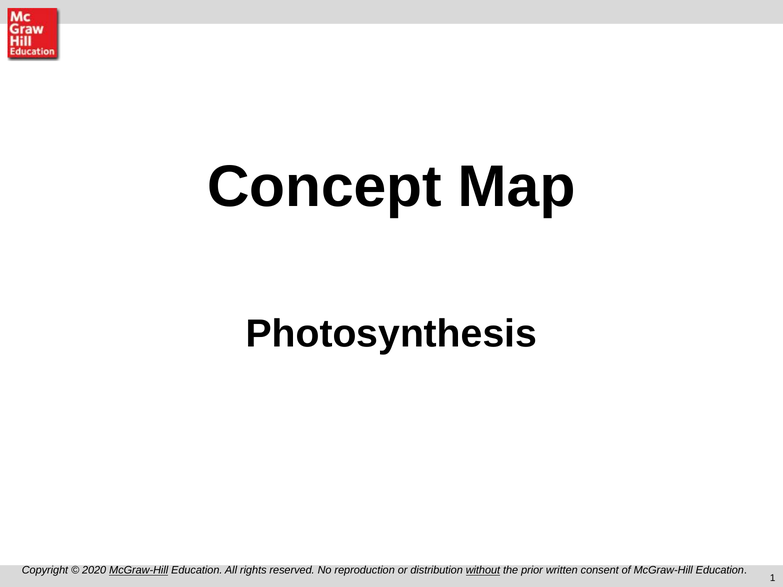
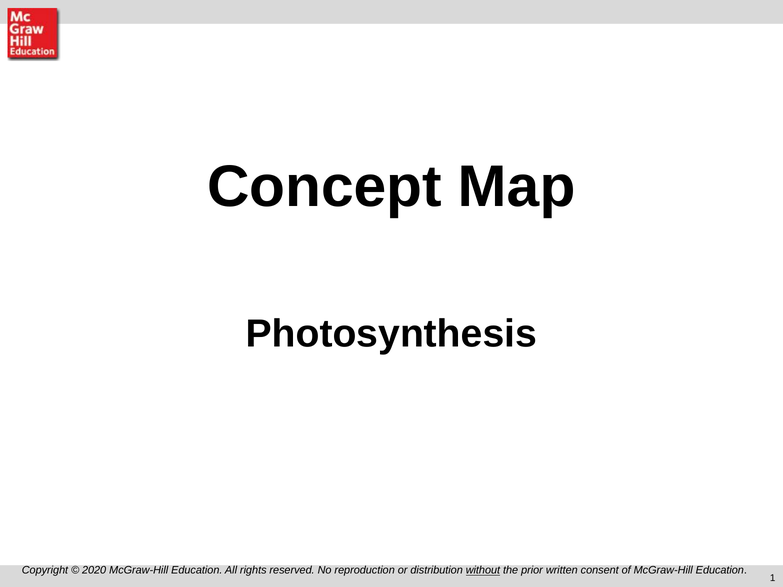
McGraw-Hill underline: present -> none (139, 571)
